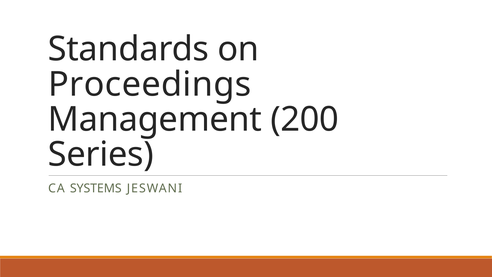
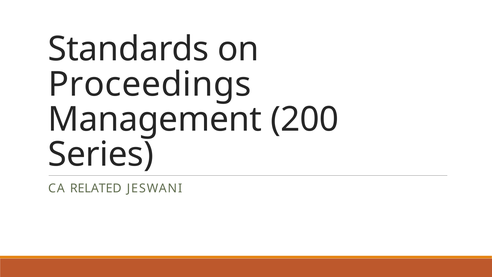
SYSTEMS: SYSTEMS -> RELATED (96, 188)
